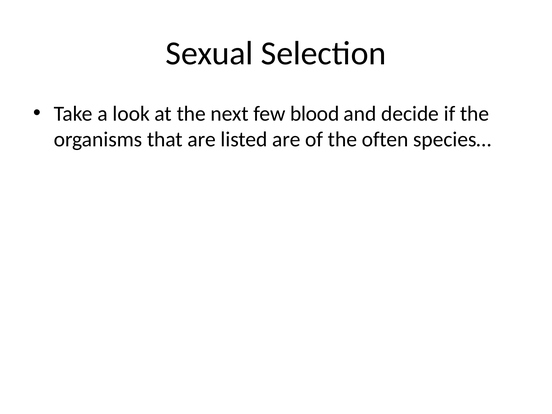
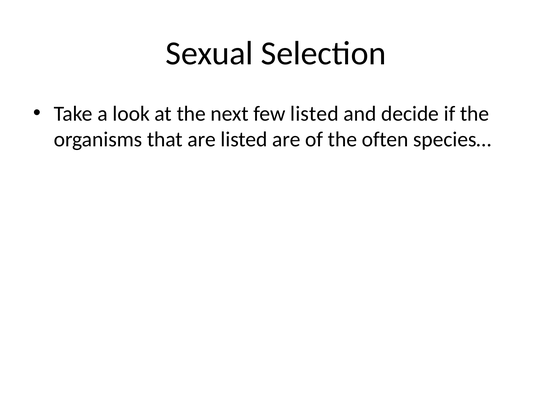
few blood: blood -> listed (314, 114)
